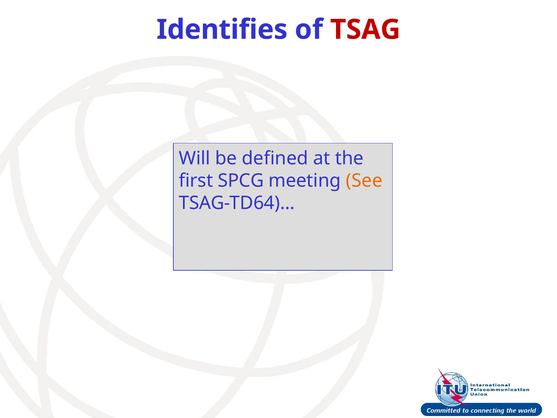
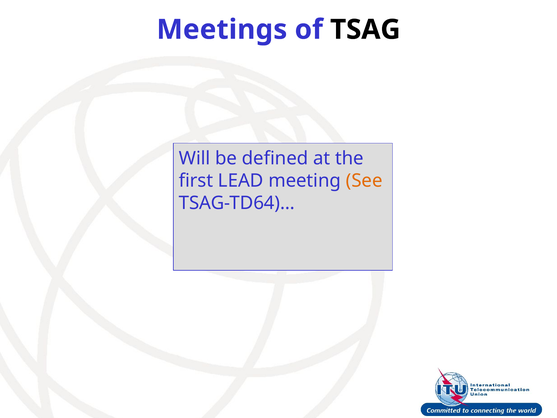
Identifies: Identifies -> Meetings (222, 30)
TSAG colour: red -> black (365, 30)
SPCG: SPCG -> LEAD (241, 181)
